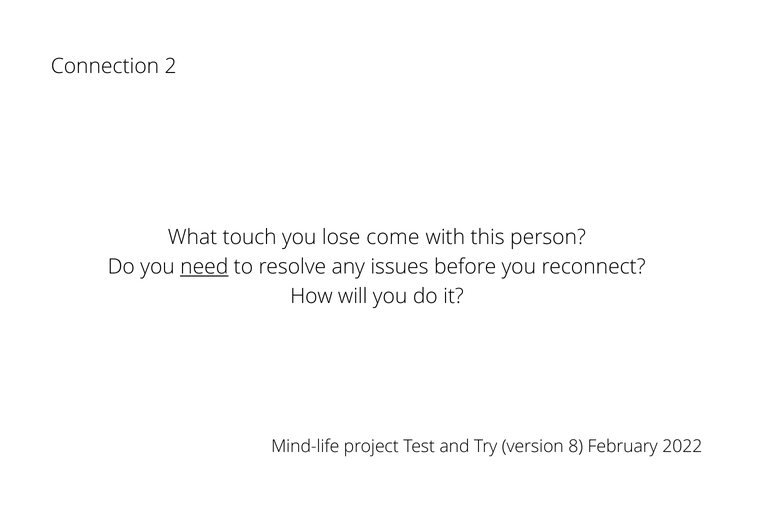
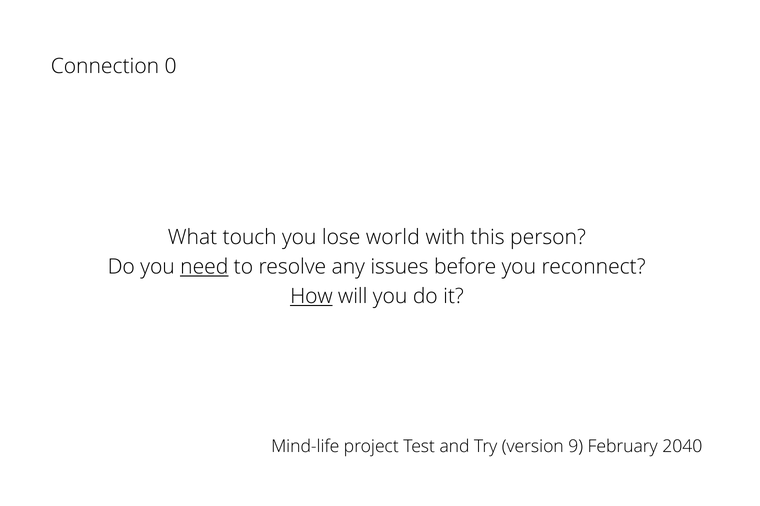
2: 2 -> 0 (171, 66)
come: come -> world (393, 238)
How underline: none -> present (311, 297)
8: 8 -> 9 (576, 447)
2022: 2022 -> 2040 (682, 447)
